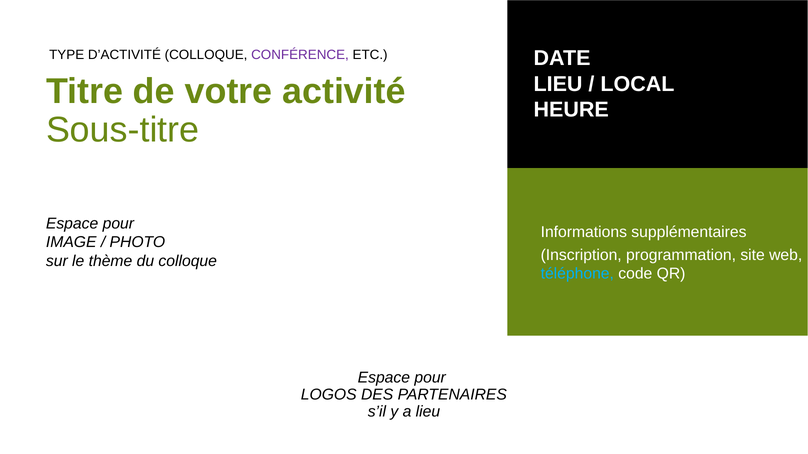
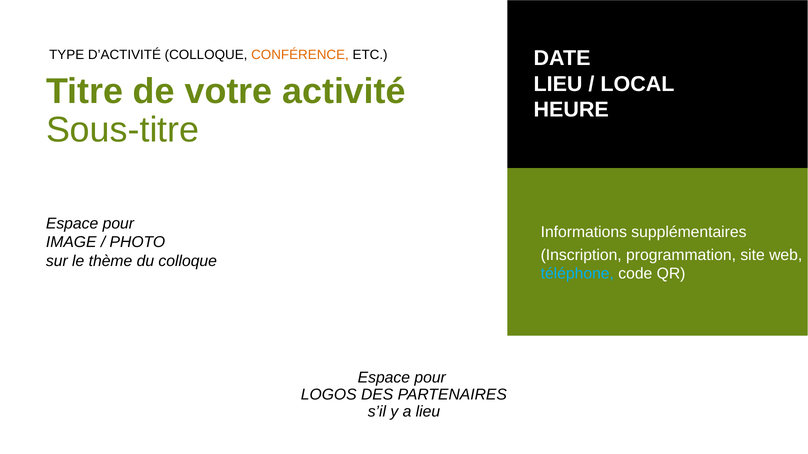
CONFÉRENCE colour: purple -> orange (300, 55)
